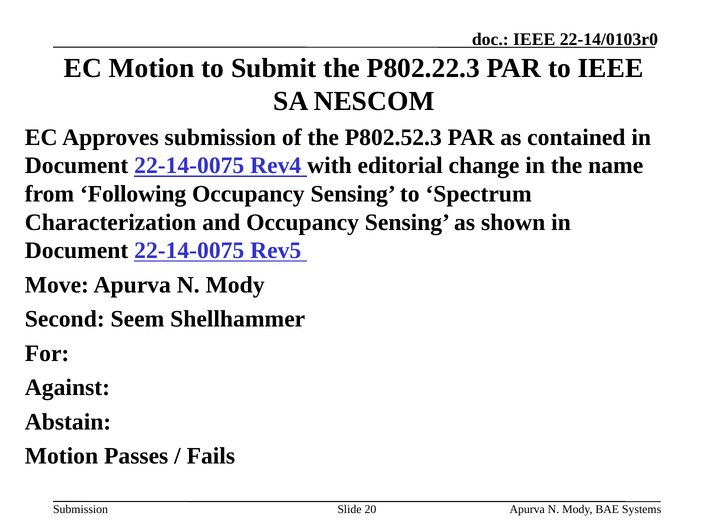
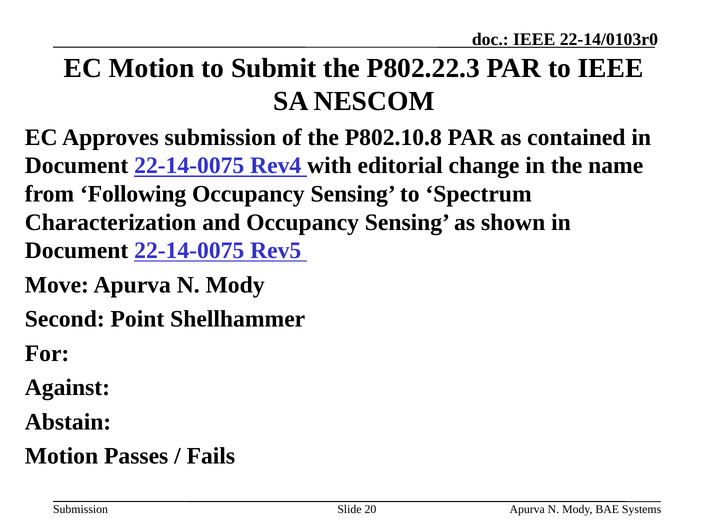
P802.52.3: P802.52.3 -> P802.10.8 (393, 137)
Seem: Seem -> Point (137, 319)
